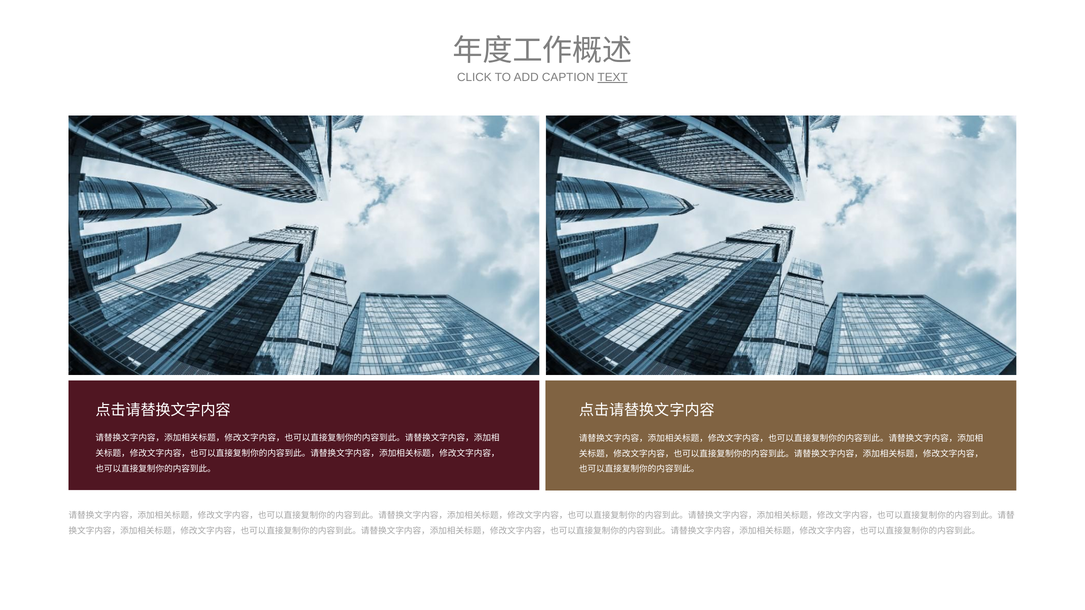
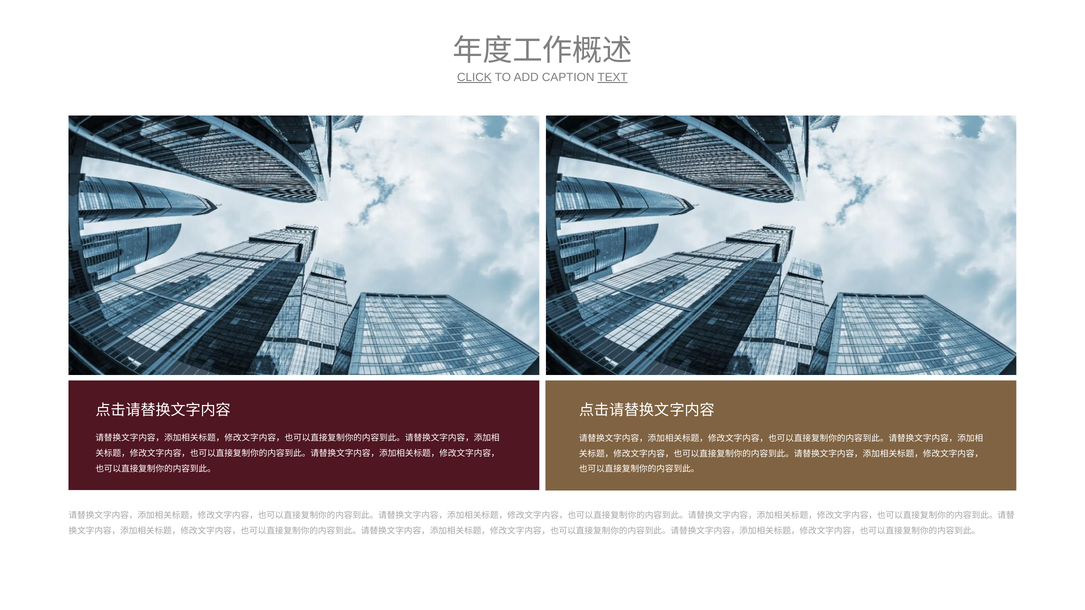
CLICK underline: none -> present (474, 77)
